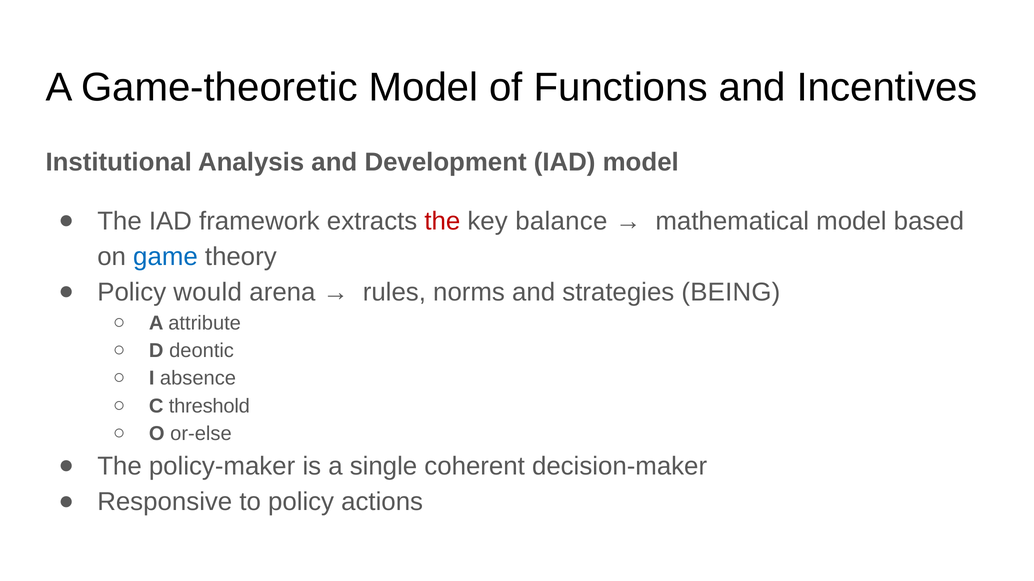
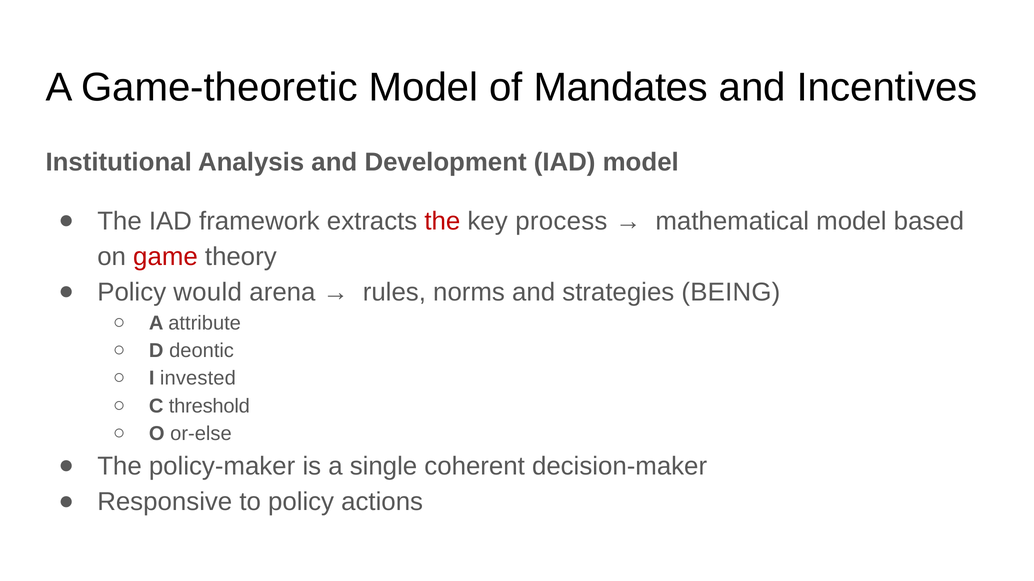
Functions: Functions -> Mandates (621, 88)
balance: balance -> process (561, 221)
game colour: blue -> red (165, 257)
absence: absence -> invested (198, 379)
